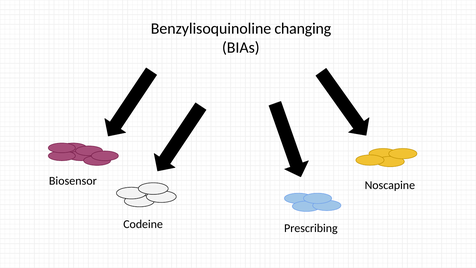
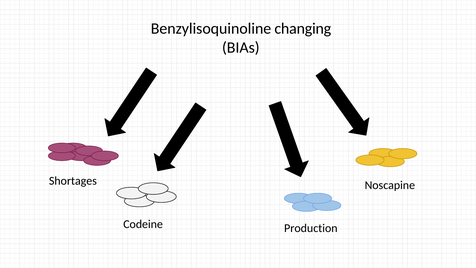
Biosensor: Biosensor -> Shortages (73, 181)
Prescribing: Prescribing -> Production (311, 228)
